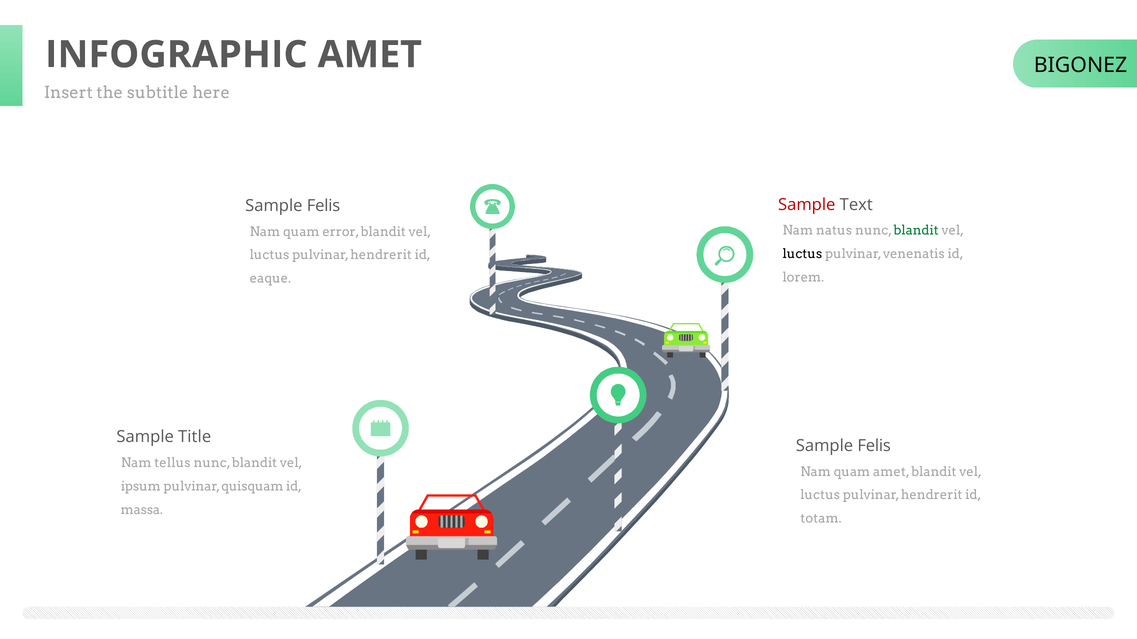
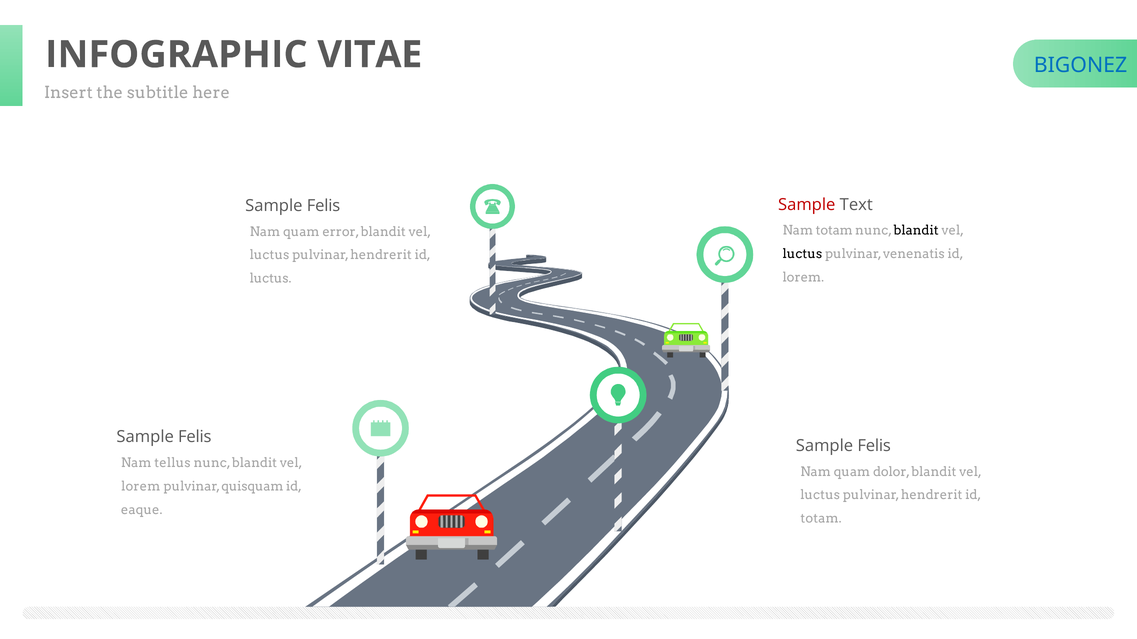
INFOGRAPHIC AMET: AMET -> VITAE (370, 55)
BIGONEZ colour: black -> blue (1081, 65)
Nam natus: natus -> totam (834, 231)
blandit colour: green -> black (916, 231)
eaque: eaque -> luctus (271, 279)
Title: Title -> Felis (195, 437)
quam amet: amet -> dolor (891, 472)
ipsum: ipsum -> lorem (141, 487)
massa: massa -> eaque (142, 510)
